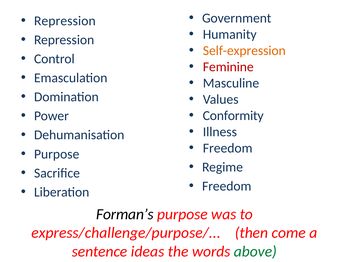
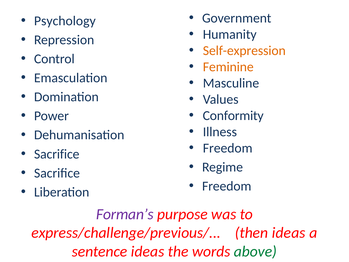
Repression: Repression -> Psychology (65, 21)
Feminine colour: red -> orange (228, 67)
Purpose: Purpose -> Sacrifice (57, 154)
Forman’s colour: black -> purple (125, 214)
express/challenge/purpose/: express/challenge/purpose/ -> express/challenge/previous/ (126, 233)
then come: come -> ideas (289, 233)
